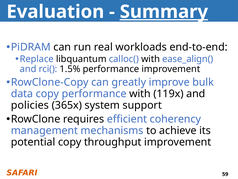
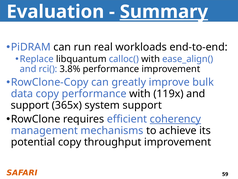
1.5%: 1.5% -> 3.8% (70, 69)
policies: policies -> support (30, 105)
coherency underline: none -> present (175, 119)
